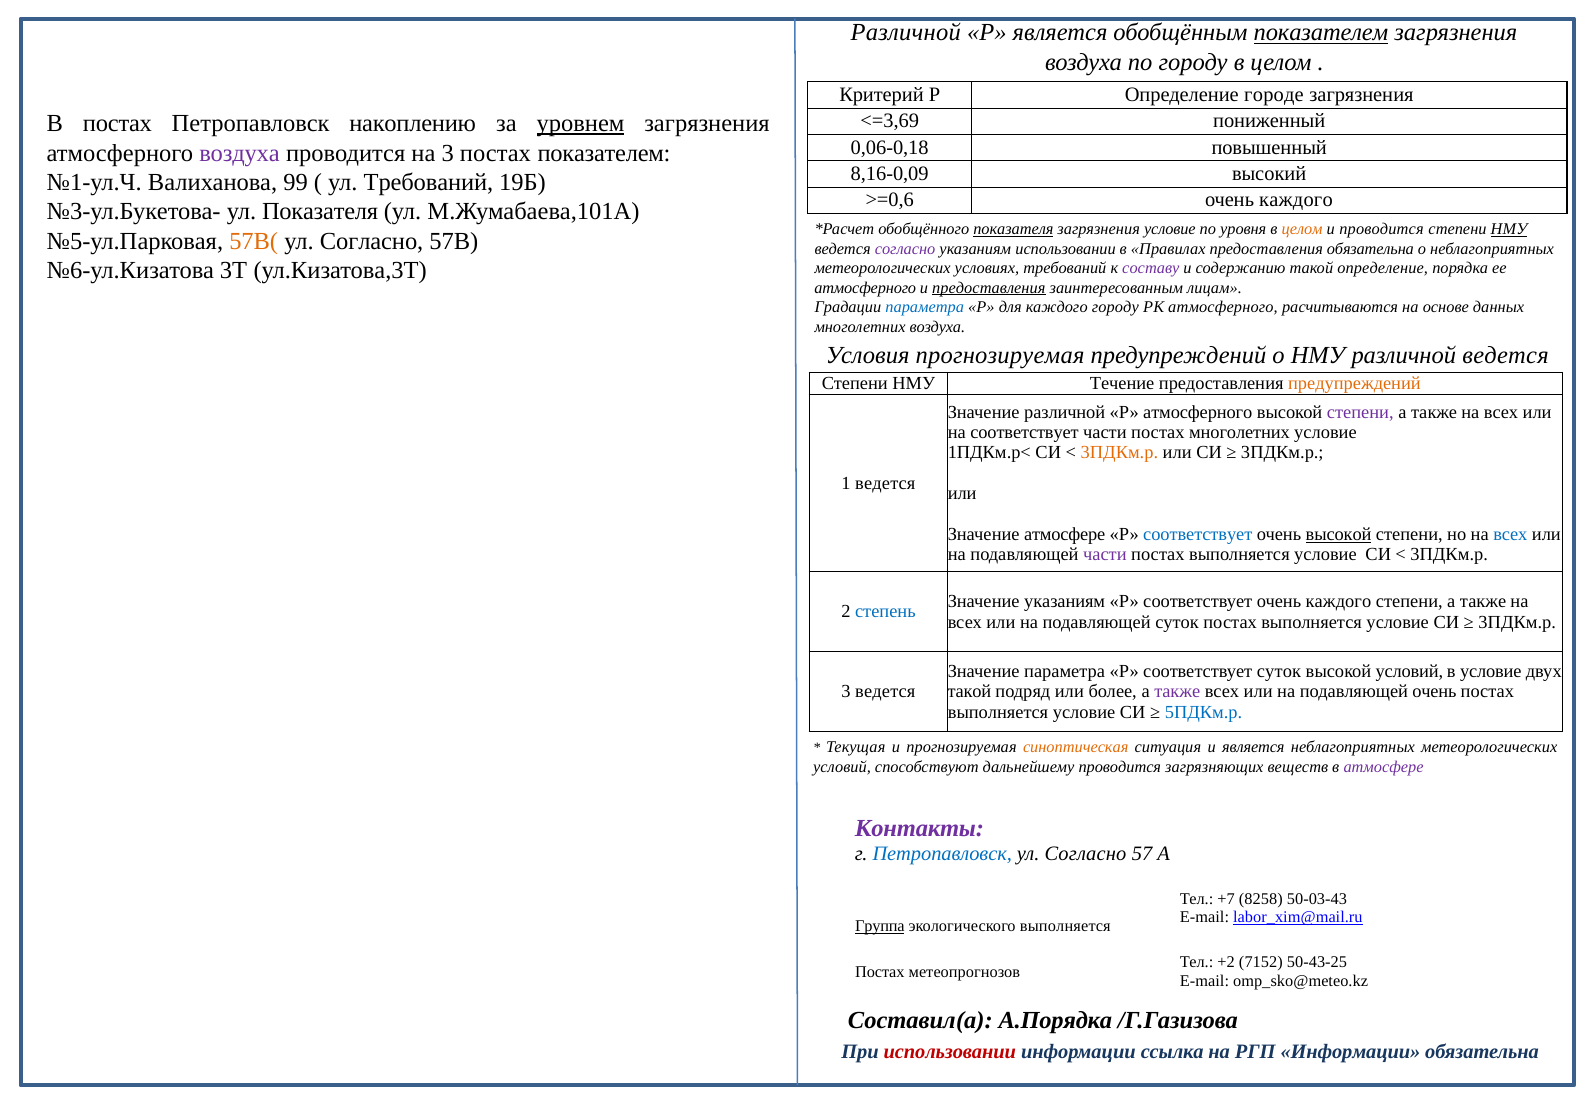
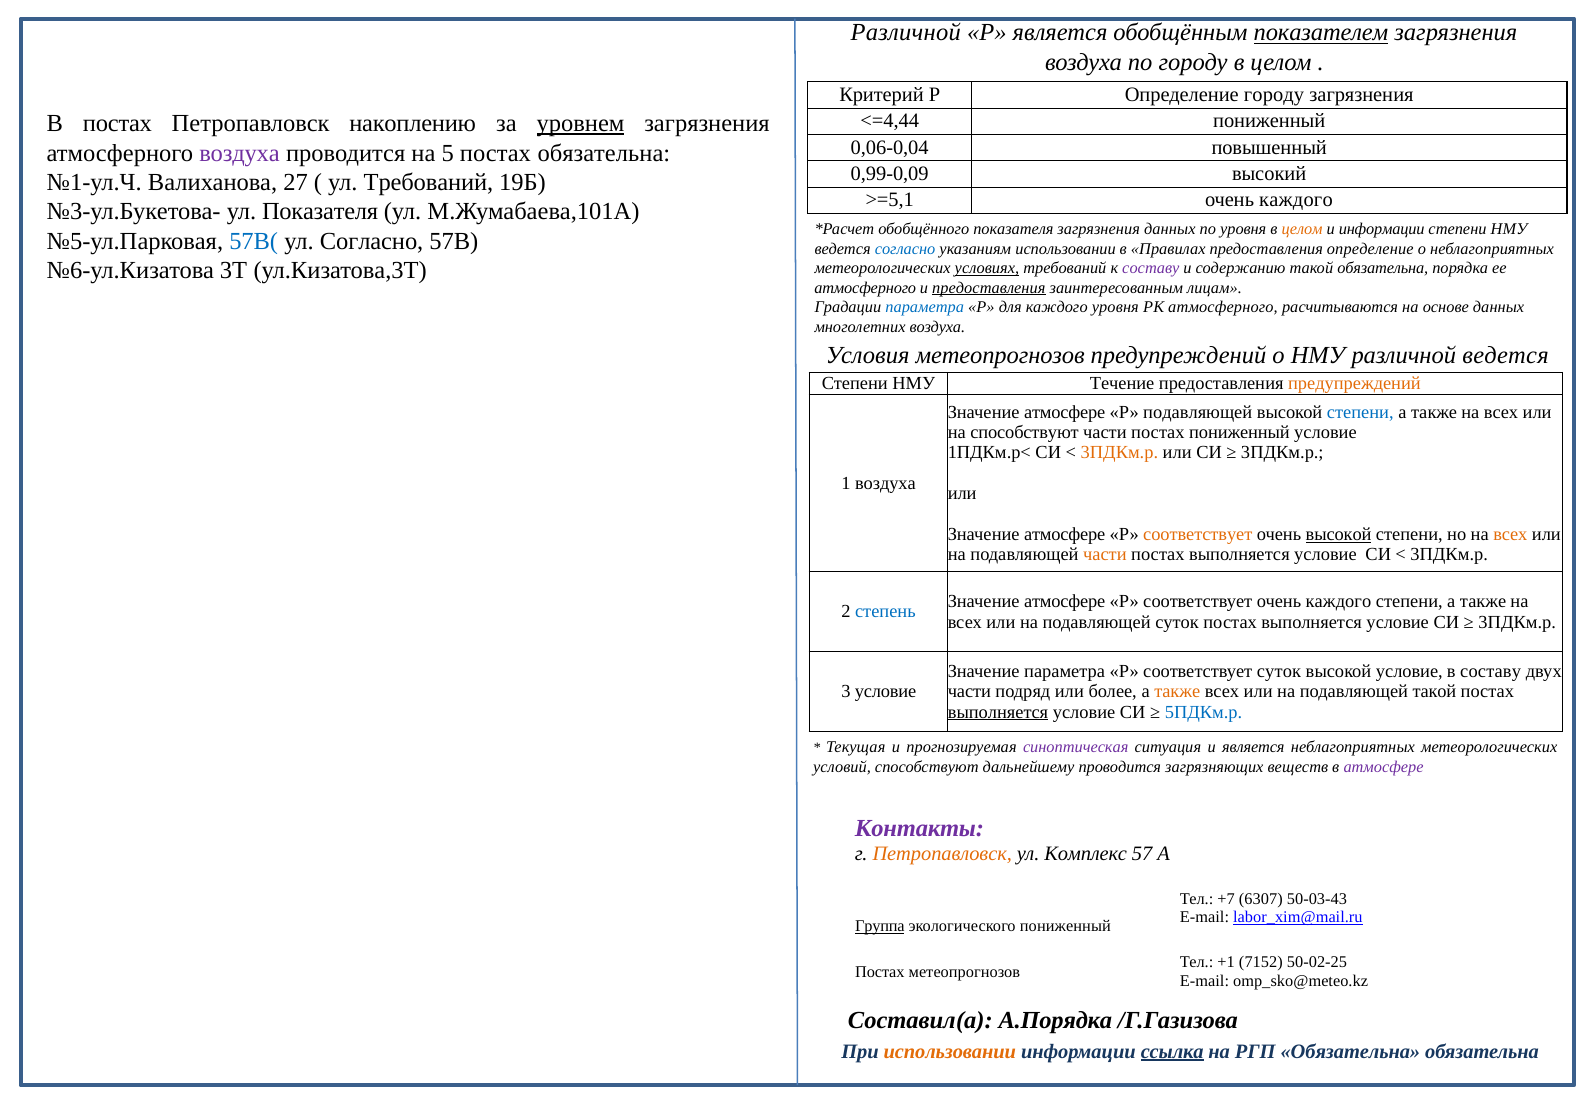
Определение городе: городе -> городу (1274, 95)
<=3,69: <=3,69 -> <=4,44 (890, 121)
0,06-0,18: 0,06-0,18 -> 0,06-0,04 (890, 147)
на 3: 3 -> 5 (448, 153)
постах показателем: показателем -> обязательна (604, 153)
8,16-0,09: 8,16-0,09 -> 0,99-0,09 (890, 174)
99: 99 -> 27 (296, 182)
>=0,6: >=0,6 -> >=5,1 (890, 200)
показателя underline: present -> none (1013, 229)
загрязнения условие: условие -> данных (1170, 229)
и проводится: проводится -> информации (1382, 229)
НМУ underline: present -> none (1509, 229)
57В( colour: orange -> blue (254, 241)
согласно colour: purple -> blue (905, 249)
предоставления обязательна: обязательна -> определение (1370, 249)
условиях underline: none -> present (987, 268)
такой определение: определение -> обязательна (1383, 268)
каждого городу: городу -> уровня (1115, 307)
Условия прогнозируемая: прогнозируемая -> метеопрогнозов (1000, 356)
различной: различной -> атмосфере (1065, 412)
Р атмосферного: атмосферного -> подавляющей (1198, 412)
степени colour: purple -> blue (1360, 412)
на соответствует: соответствует -> способствуют (1025, 432)
постах многолетних: многолетних -> пониженный (1239, 432)
1 ведется: ведется -> воздуха (885, 483)
соответствует colour: blue -> orange (1198, 534)
всех colour: blue -> orange (1510, 534)
части colour: purple -> orange (1105, 555)
указаниям: указаниям -> атмосфере (1065, 602)
высокой условий: условий -> условие (1409, 671)
в условие: условие -> составу (1491, 671)
3 ведется: ведется -> условие (885, 692)
такой: такой -> части (969, 692)
также colour: purple -> orange (1177, 692)
подавляющей очень: очень -> такой (1434, 692)
выполняется underline: none -> present (998, 712)
синоптическая colour: orange -> purple (1076, 748)
Петропавловск colour: blue -> orange (942, 854)
Согласно: Согласно -> Комплекс (1086, 854)
8258: 8258 -> 6307 (1261, 899)
экологического выполняется: выполняется -> пониженный (1065, 926)
+2: +2 -> +1 (1226, 963)
50-43-25: 50-43-25 -> 50-02-25 (1317, 963)
использовании colour: red -> orange (950, 1051)
ссылка underline: none -> present (1172, 1051)
РГП Информации: Информации -> Обязательна (1350, 1051)
